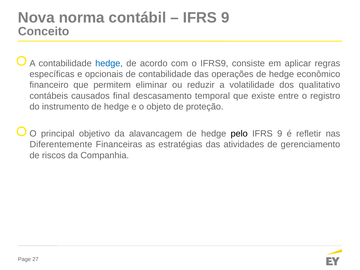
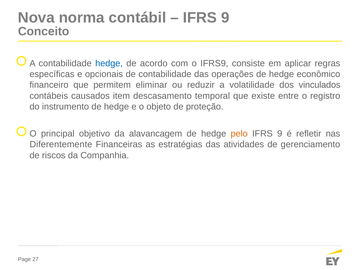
qualitativo: qualitativo -> vinculados (320, 85)
final: final -> item (121, 96)
pelo colour: black -> orange (239, 134)
